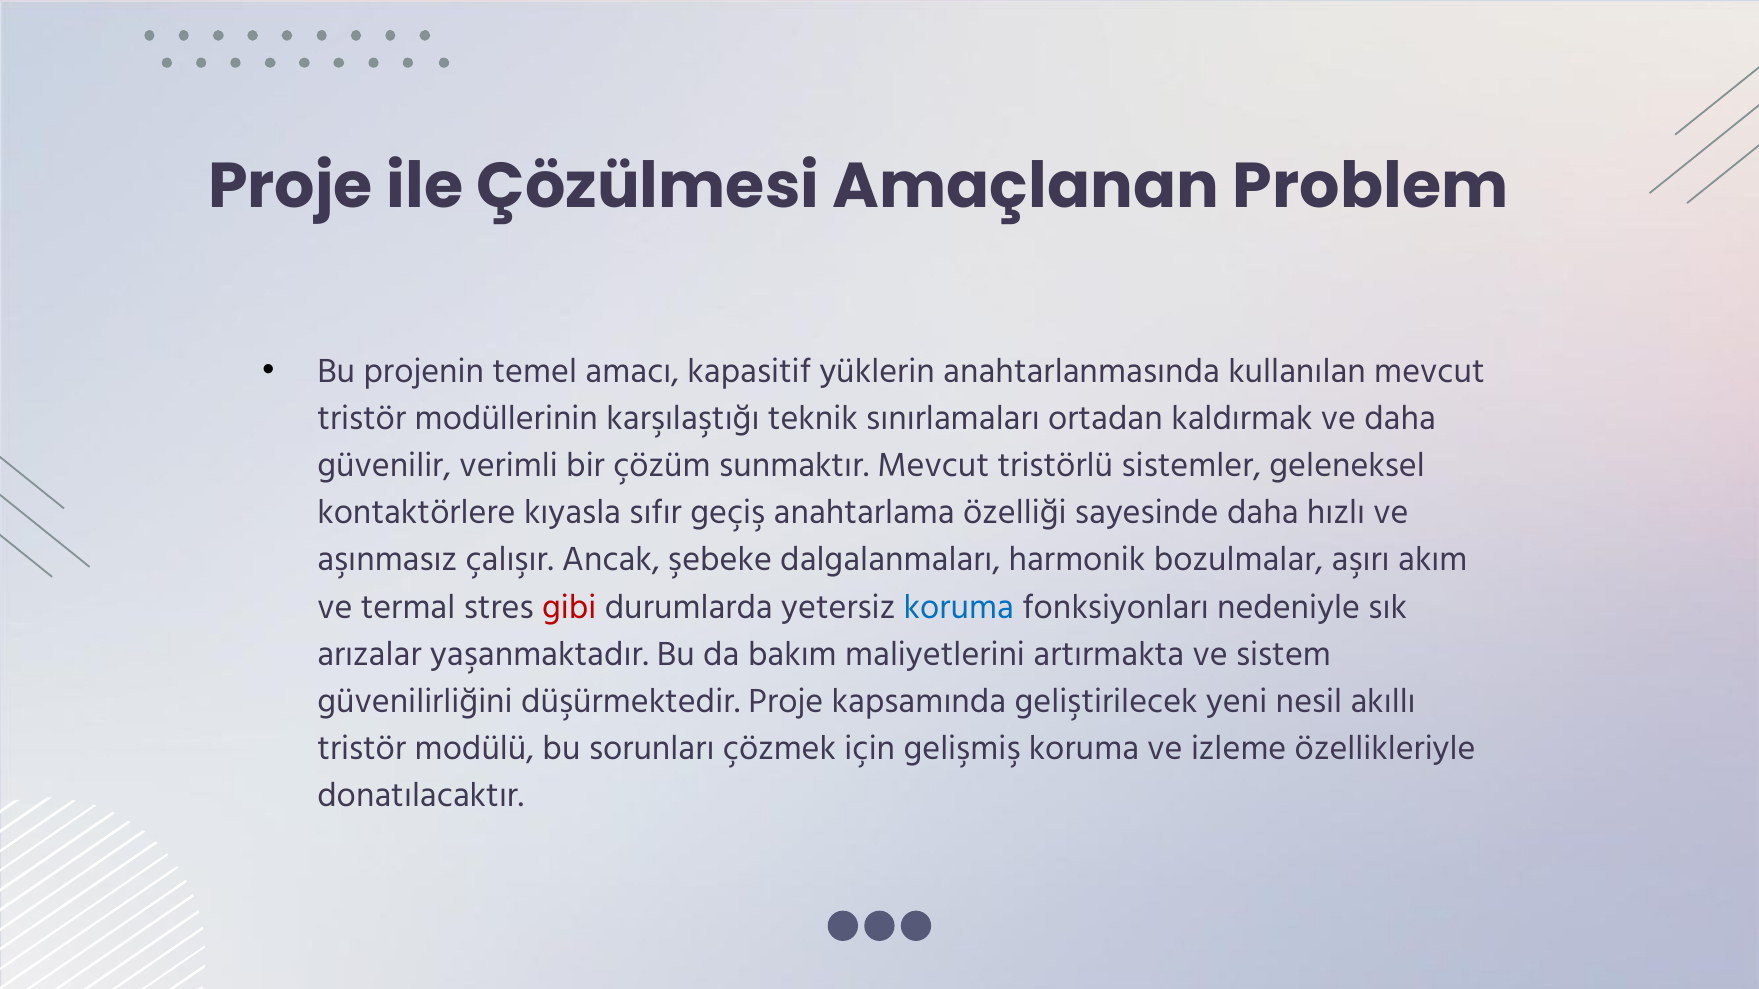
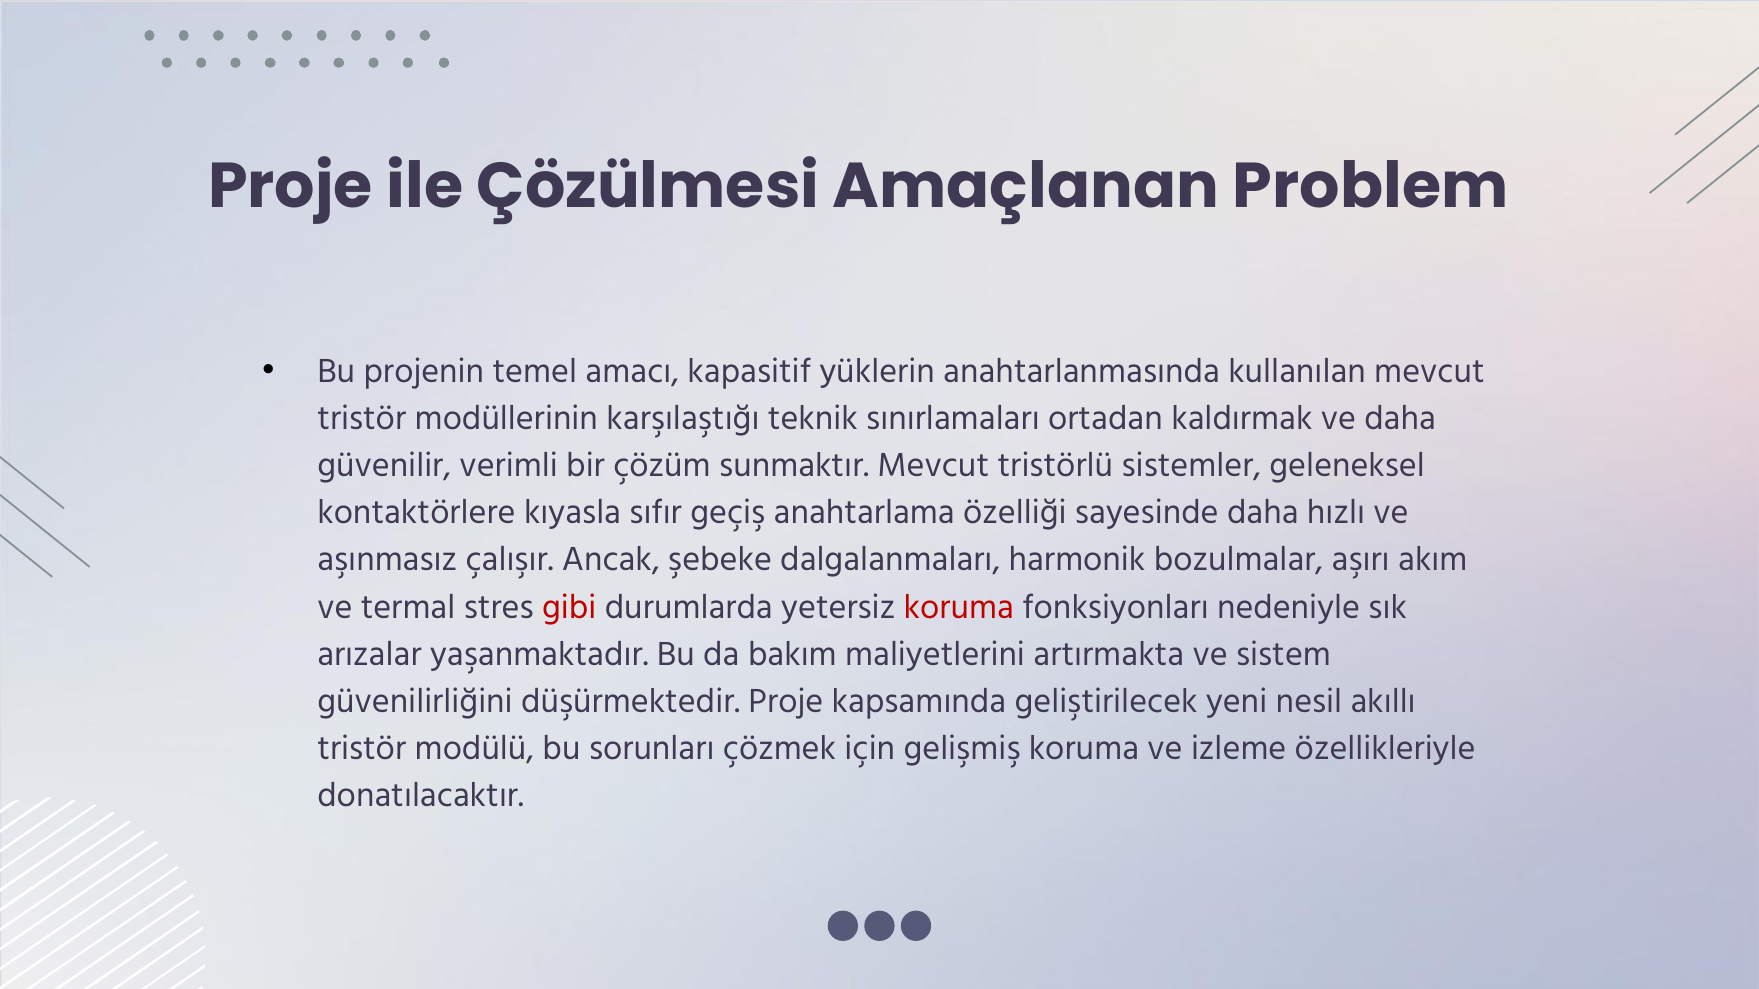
koruma colour: blue -> red (959, 607)
